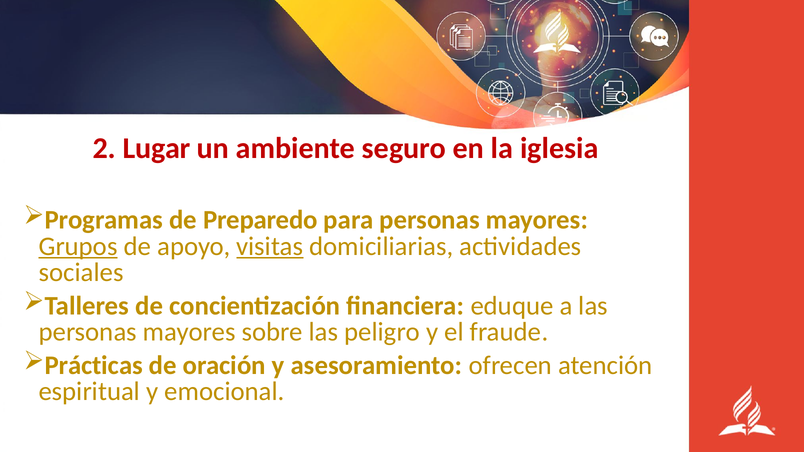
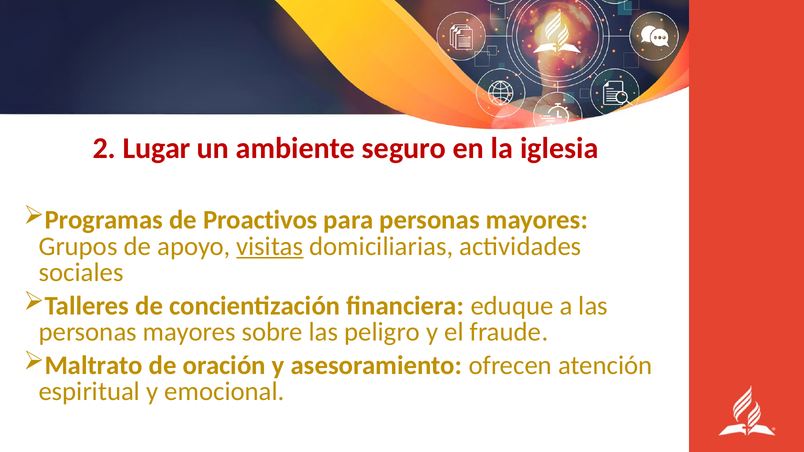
Preparedo: Preparedo -> Proactivos (260, 220)
Grupos underline: present -> none (78, 246)
Prácticas: Prácticas -> Maltrato (94, 366)
